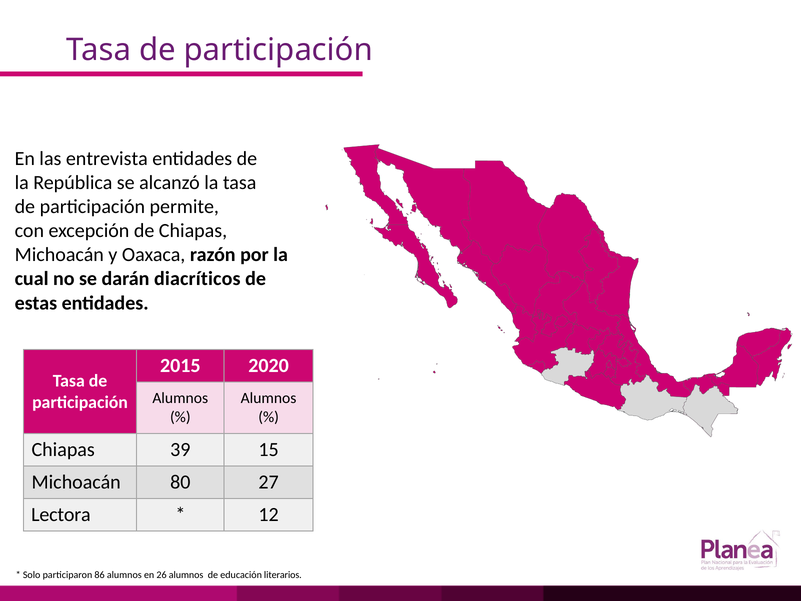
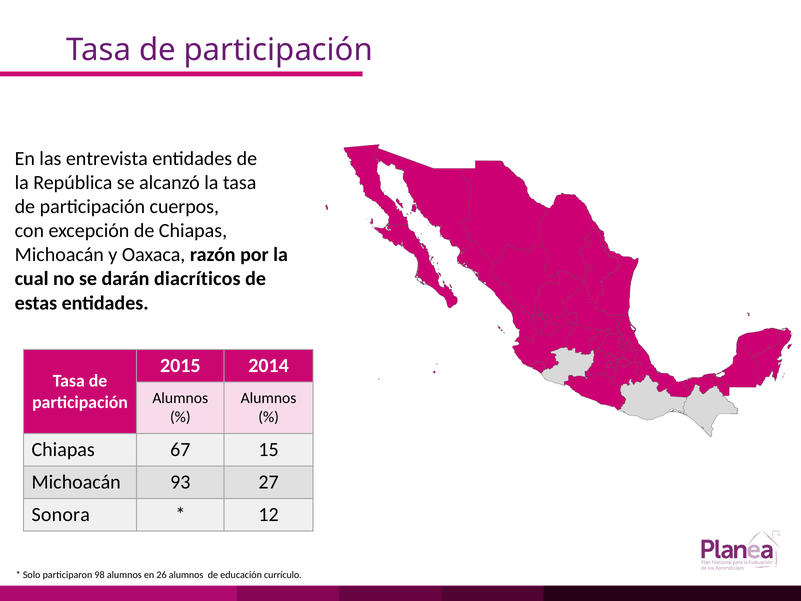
permite: permite -> cuerpos (184, 207)
2020: 2020 -> 2014 (269, 366)
39: 39 -> 67 (180, 450)
80: 80 -> 93 (180, 482)
Lectora: Lectora -> Sonora (61, 515)
86: 86 -> 98 (100, 575)
literarios: literarios -> currículo (283, 575)
